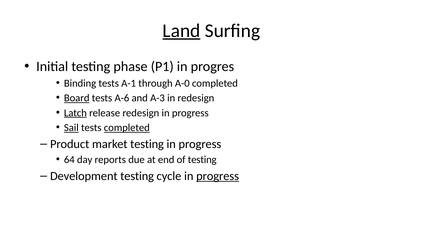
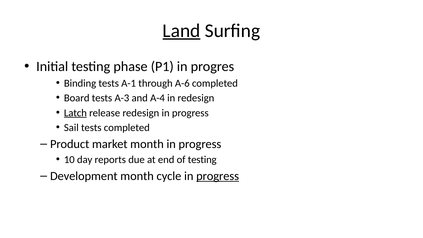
A-0: A-0 -> A-6 (182, 83)
Board underline: present -> none (77, 98)
A-6: A-6 -> A-3 (122, 98)
A-3: A-3 -> A-4 (157, 98)
Sail underline: present -> none (71, 128)
completed underline: present -> none (127, 128)
market testing: testing -> month (147, 144)
64: 64 -> 10 (69, 160)
Development testing: testing -> month (137, 176)
